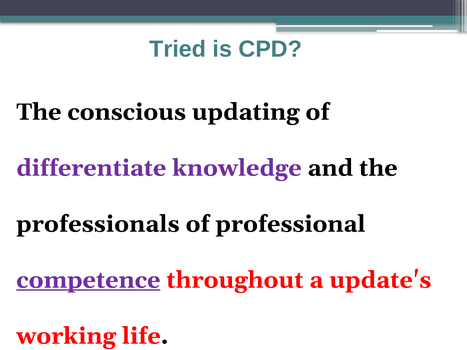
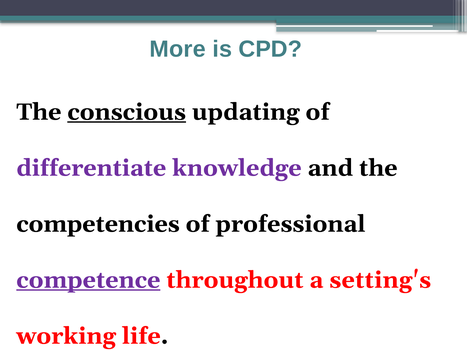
Tried: Tried -> More (178, 49)
conscious underline: none -> present (127, 112)
professionals: professionals -> competencies (98, 224)
update's: update's -> setting's (380, 280)
